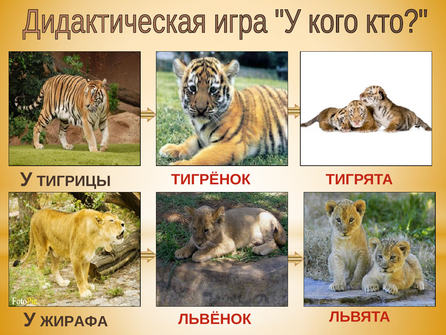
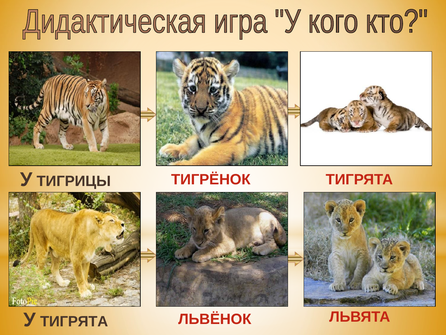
У ЖИРАФА: ЖИРАФА -> ТИГРЯТА (74, 321)
